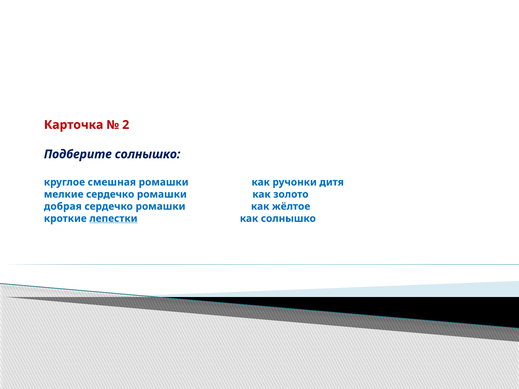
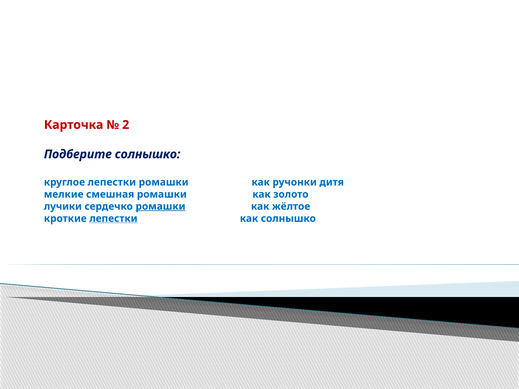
круглое смешная: смешная -> лепестки (112, 182)
мелкие сердечко: сердечко -> смешная (110, 194)
добрая: добрая -> лучики (63, 207)
ромашки underline: none -> present (160, 207)
